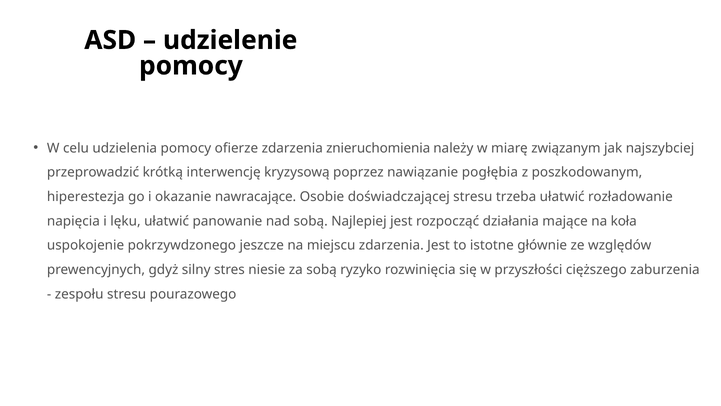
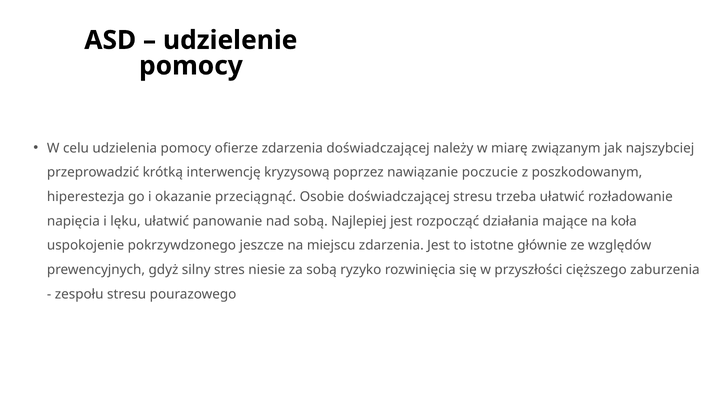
zdarzenia znieruchomienia: znieruchomienia -> doświadczającej (378, 148)
pogłębia: pogłębia -> poczucie (490, 172)
nawracające: nawracające -> przeciągnąć (255, 197)
